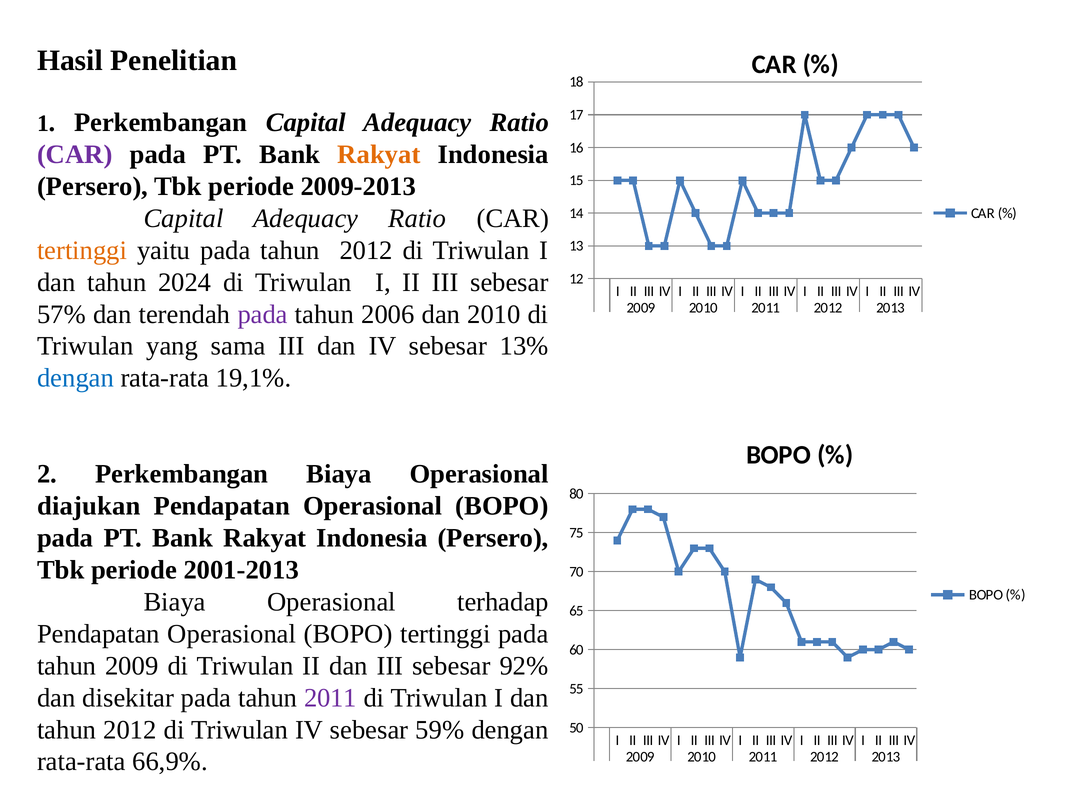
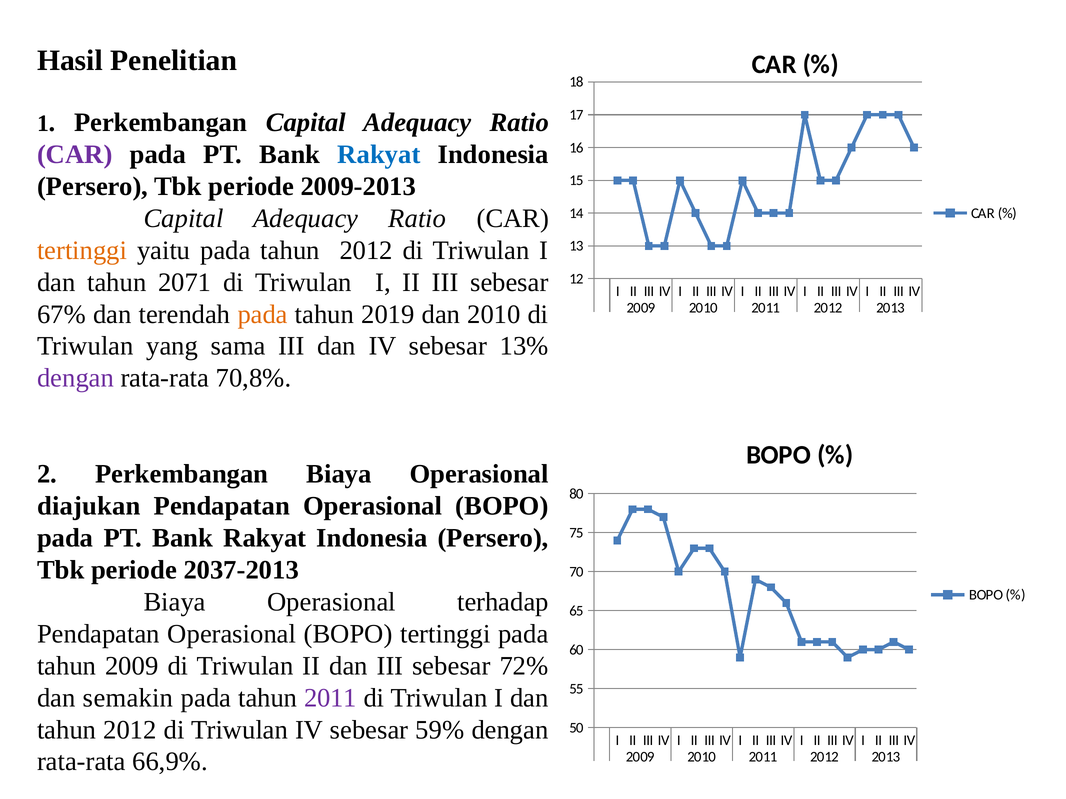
Rakyat colour: orange -> blue (379, 155)
2024: 2024 -> 2071 (185, 282)
57%: 57% -> 67% (62, 314)
pada colour: purple -> orange (263, 314)
2006: 2006 -> 2019 (388, 314)
dengan colour: blue -> purple (76, 378)
19,1%: 19,1% -> 70,8% (254, 378)
2001-2013: 2001-2013 -> 2037-2013 (241, 570)
92%: 92% -> 72% (524, 666)
disekitar: disekitar -> semakin (128, 698)
